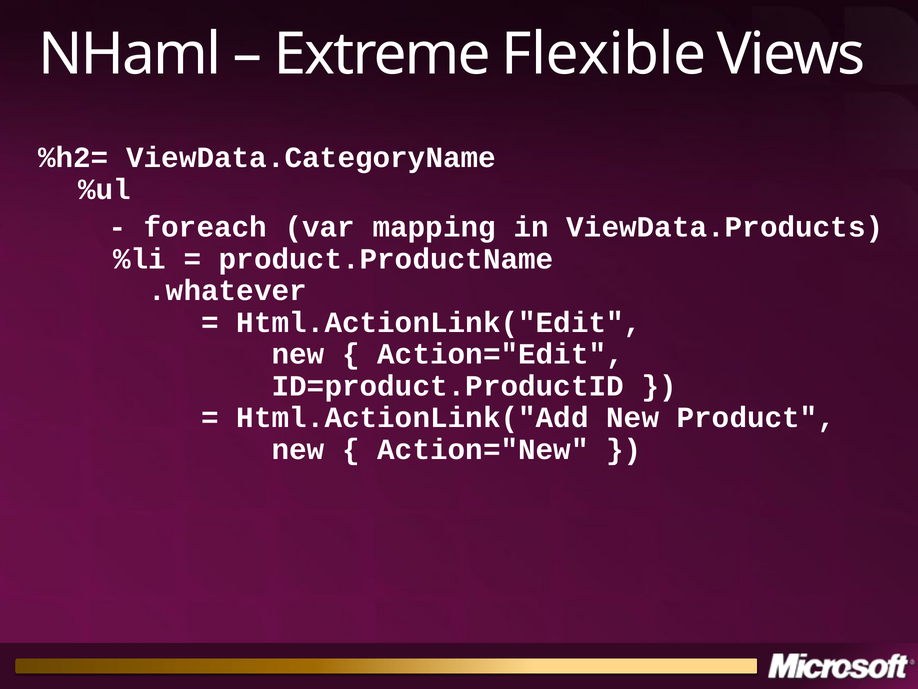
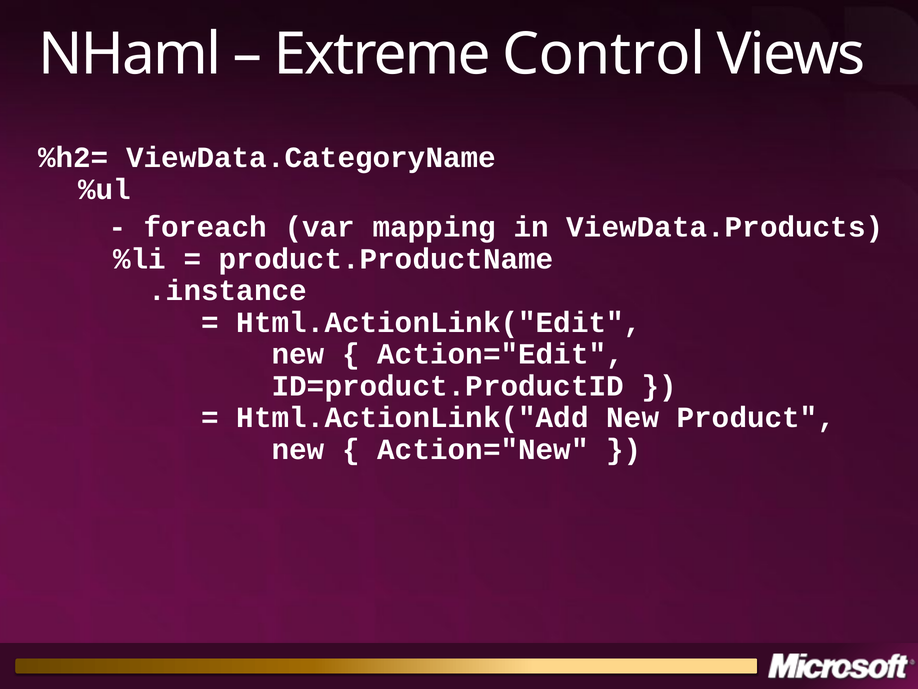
Flexible: Flexible -> Control (604, 54)
.whatever: .whatever -> .instance (228, 290)
